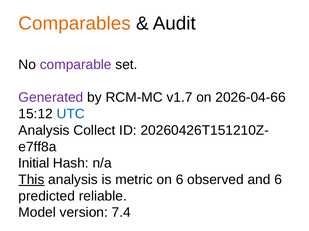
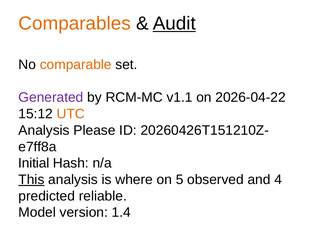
Audit underline: none -> present (174, 23)
comparable colour: purple -> orange (76, 65)
v1.7: v1.7 -> v1.1 (180, 98)
2026-04-66: 2026-04-66 -> 2026-04-22 (251, 98)
UTC colour: blue -> orange (71, 114)
Collect: Collect -> Please (94, 131)
metric: metric -> where (134, 180)
on 6: 6 -> 5 (180, 180)
and 6: 6 -> 4 (278, 180)
7.4: 7.4 -> 1.4 (121, 213)
